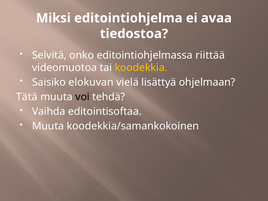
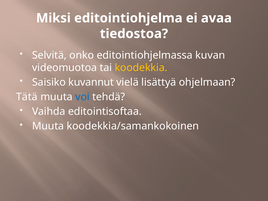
riittää: riittää -> kuvan (210, 55)
elokuvan: elokuvan -> kuvannut (91, 82)
voi colour: black -> blue (82, 97)
